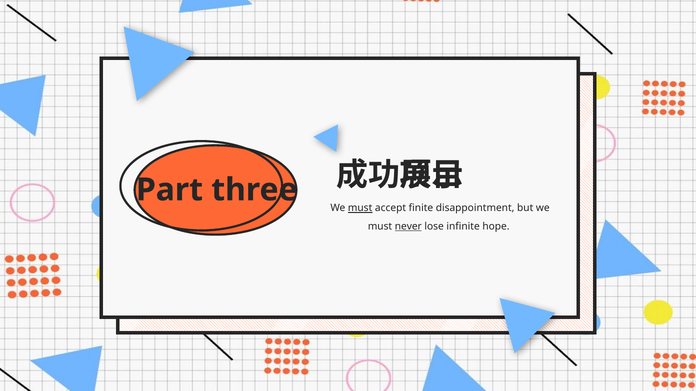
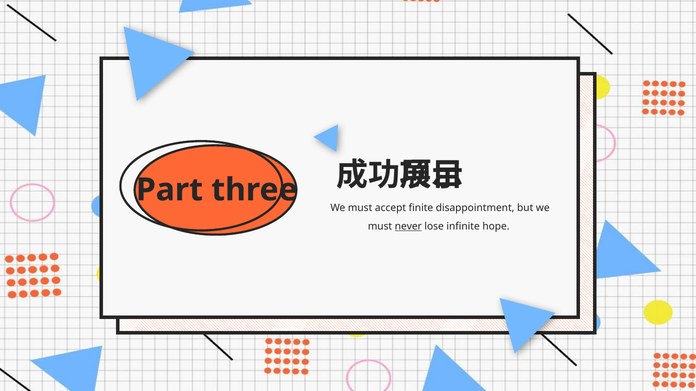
must underline: present -> none (360, 208)
